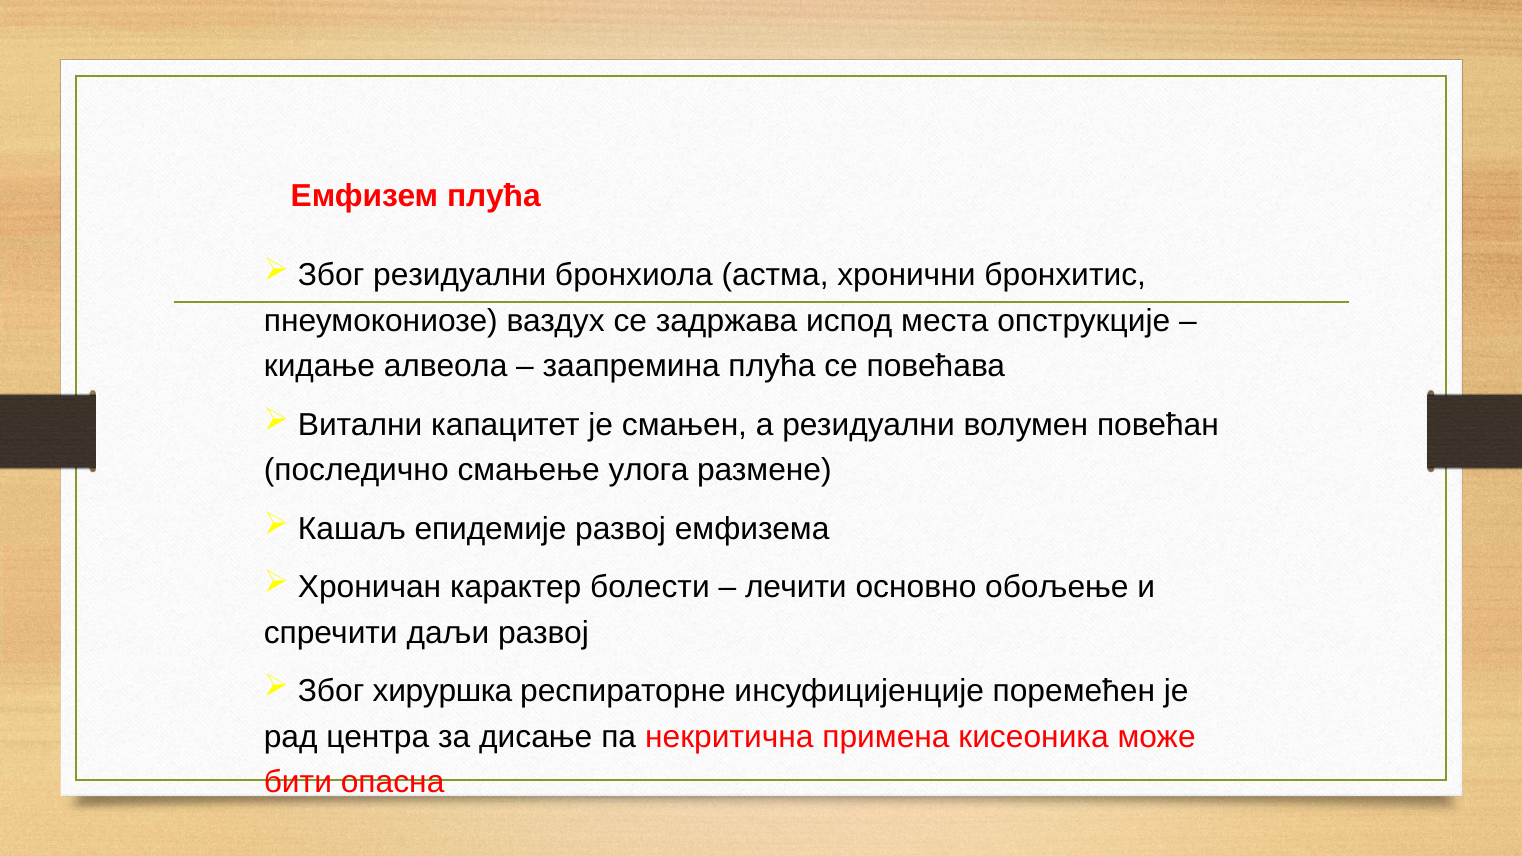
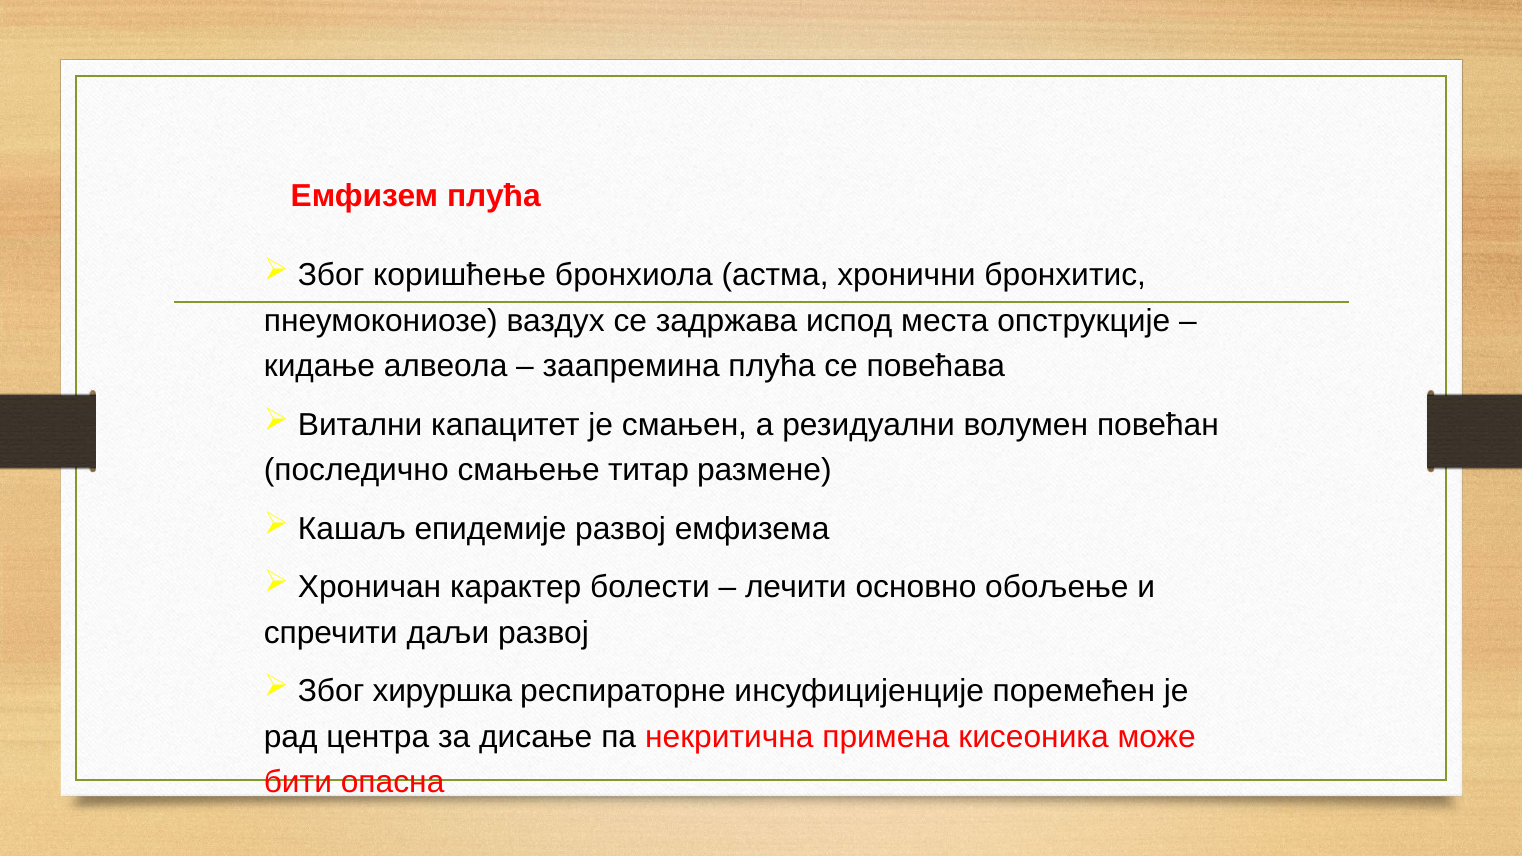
Због резидуални: резидуални -> коришћење (460, 275)
улога: улога -> титар (649, 471)
